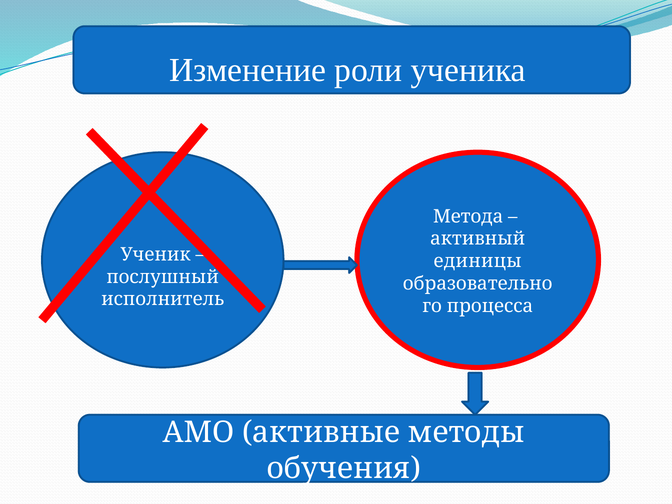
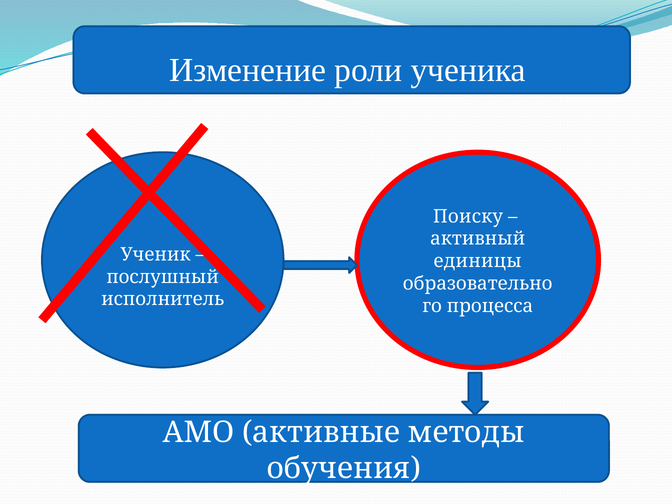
Метода: Метода -> Поиску (468, 216)
